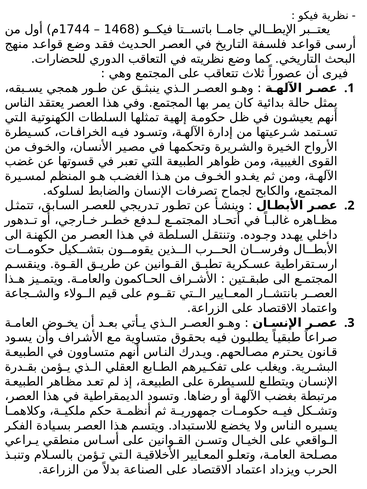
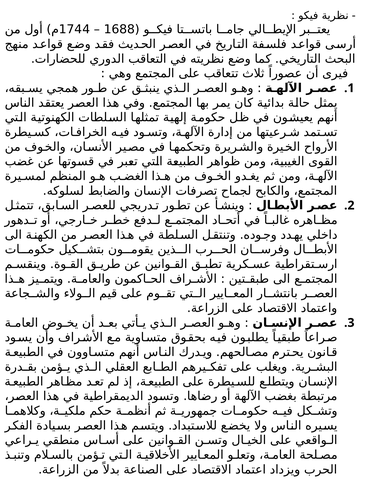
1468: 1468 -> 1688 (119, 29)
